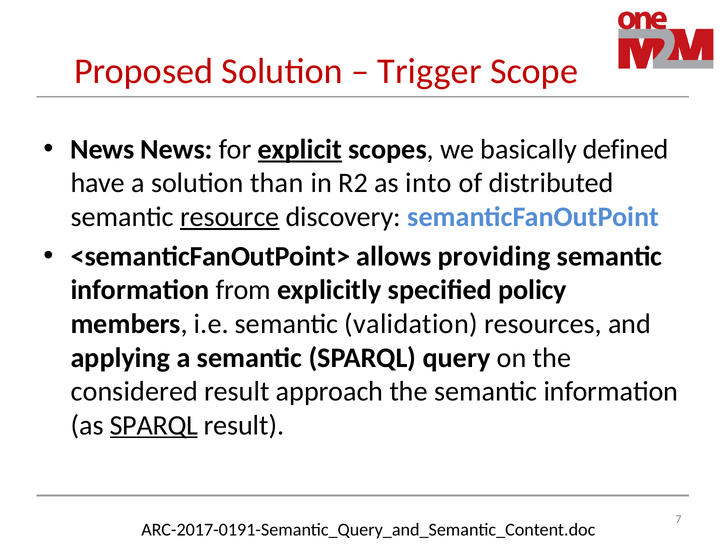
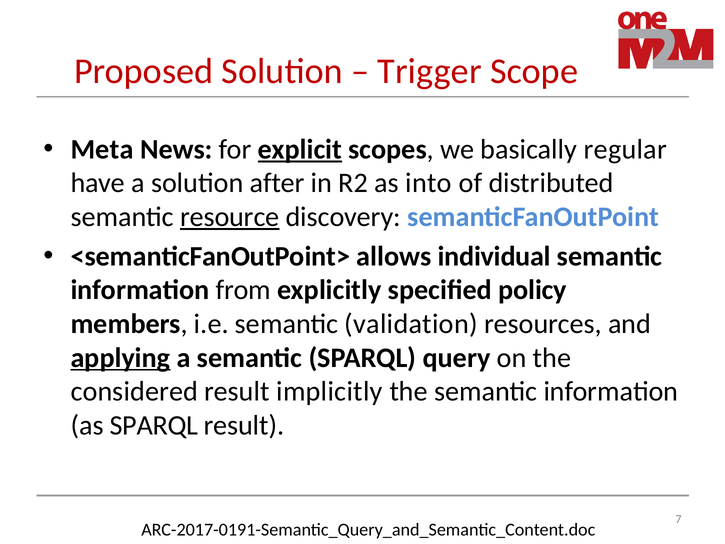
News: News -> Meta (102, 149)
defined: defined -> regular (625, 149)
than: than -> after (277, 183)
providing: providing -> individual (494, 256)
applying underline: none -> present (120, 358)
approach: approach -> implicitly (329, 391)
SPARQL underline: present -> none (154, 425)
